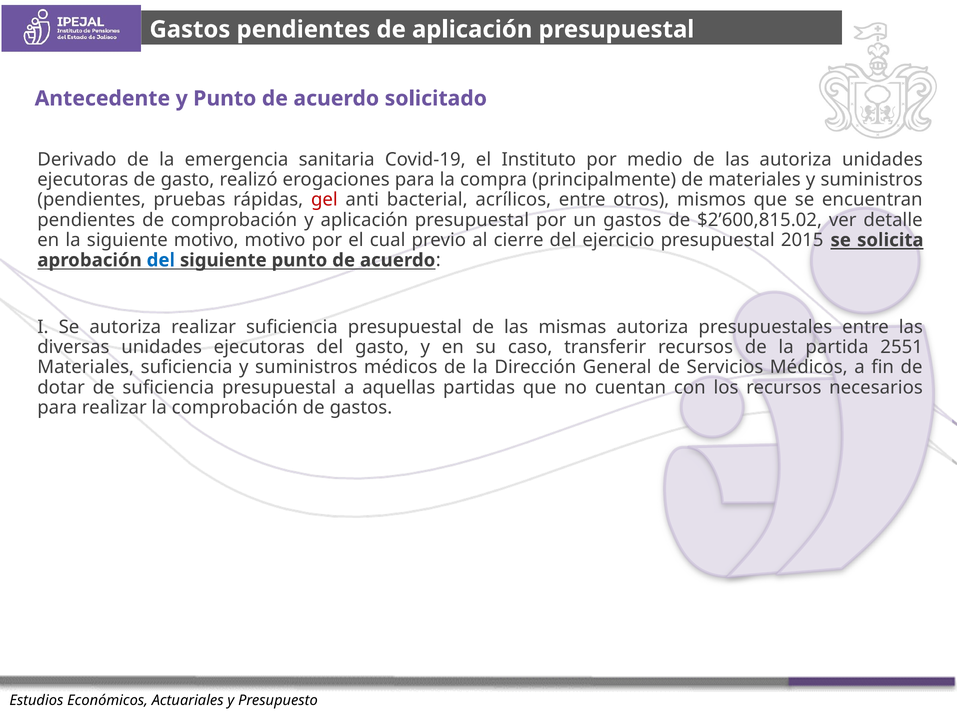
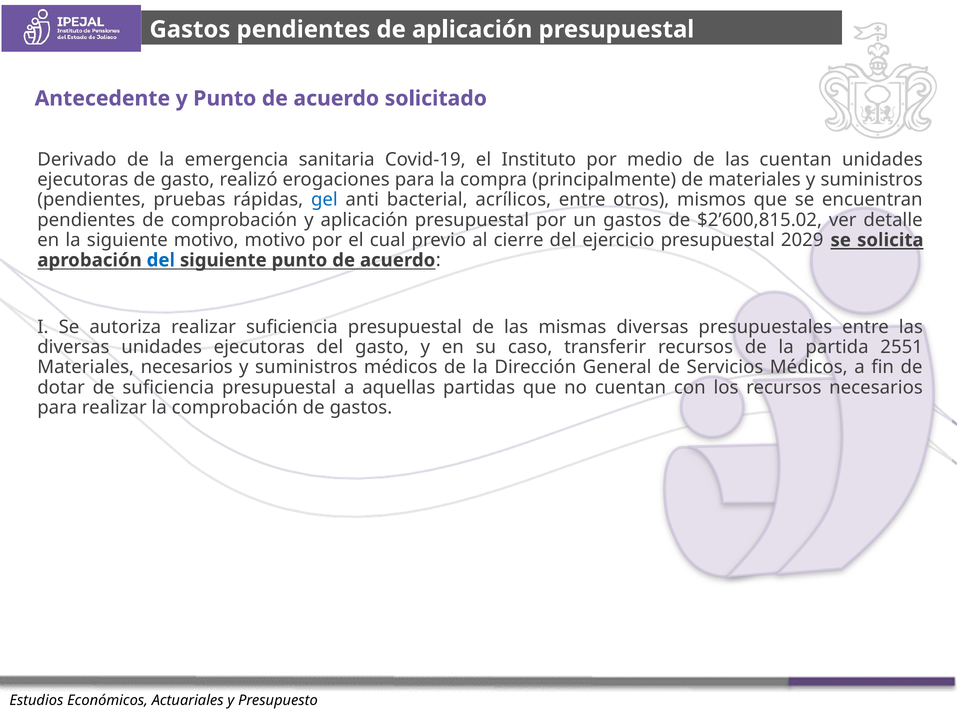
las autoriza: autoriza -> cuentan (796, 160)
gel colour: red -> blue (324, 200)
2015: 2015 -> 2029 (802, 240)
mismas autoriza: autoriza -> diversas (652, 327)
Materiales suficiencia: suficiencia -> necesarios (187, 367)
